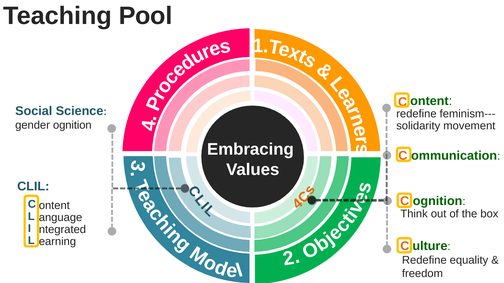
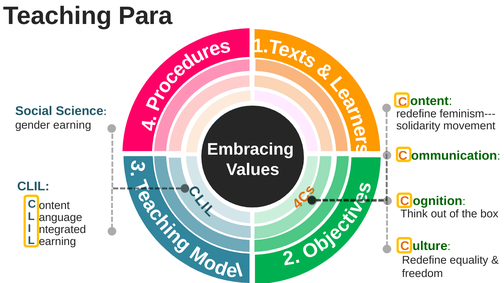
Pool: Pool -> Para (146, 16)
gender ognition: ognition -> earning (72, 125)
